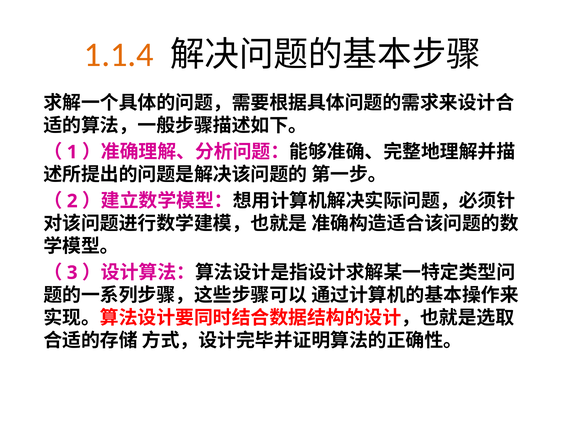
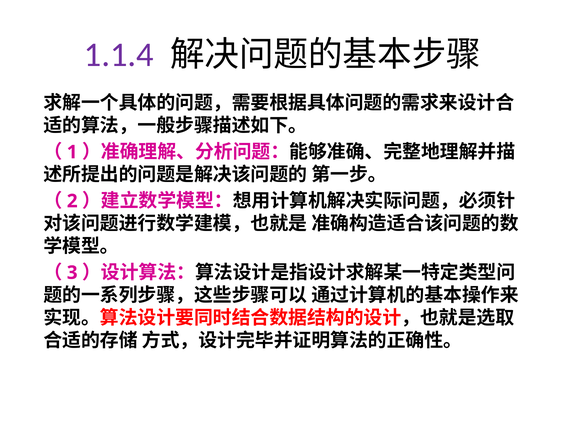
1.1.4 colour: orange -> purple (119, 55)
